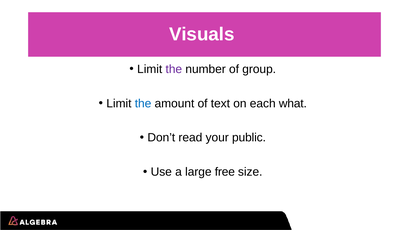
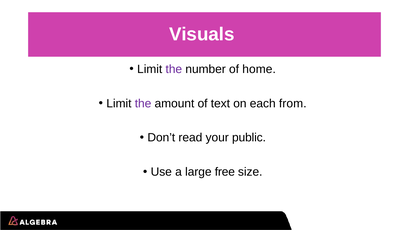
group: group -> home (259, 69)
the colour: blue -> purple (143, 103)
what: what -> from (293, 103)
